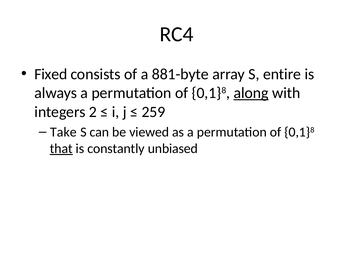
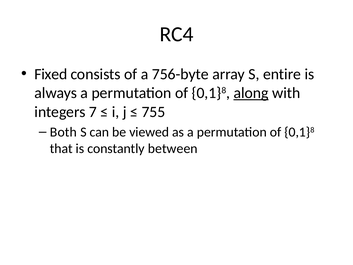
881-byte: 881-byte -> 756-byte (180, 74)
2: 2 -> 7 (93, 112)
259: 259 -> 755 (153, 112)
Take: Take -> Both (63, 132)
that underline: present -> none (61, 148)
unbiased: unbiased -> between (173, 148)
